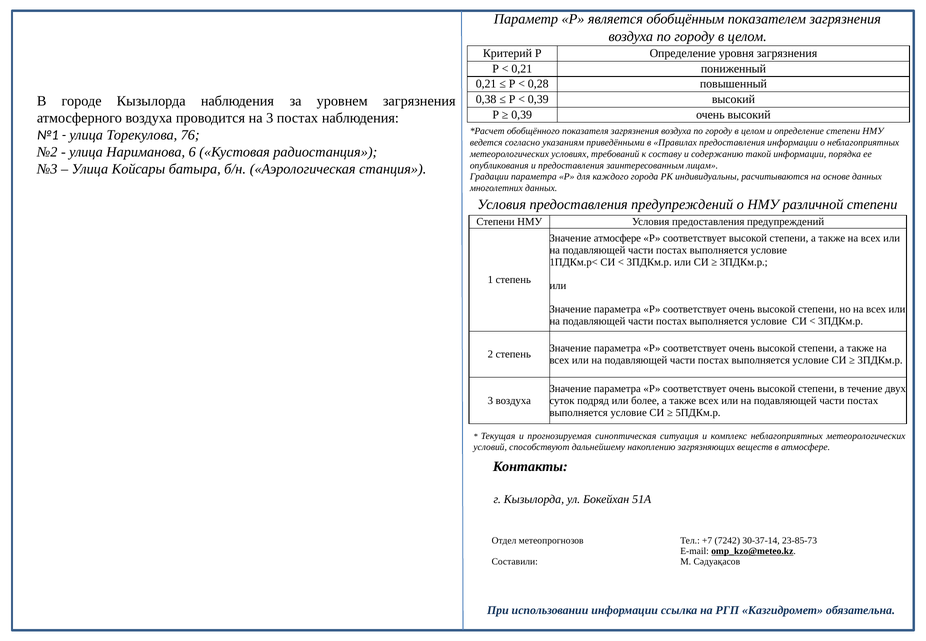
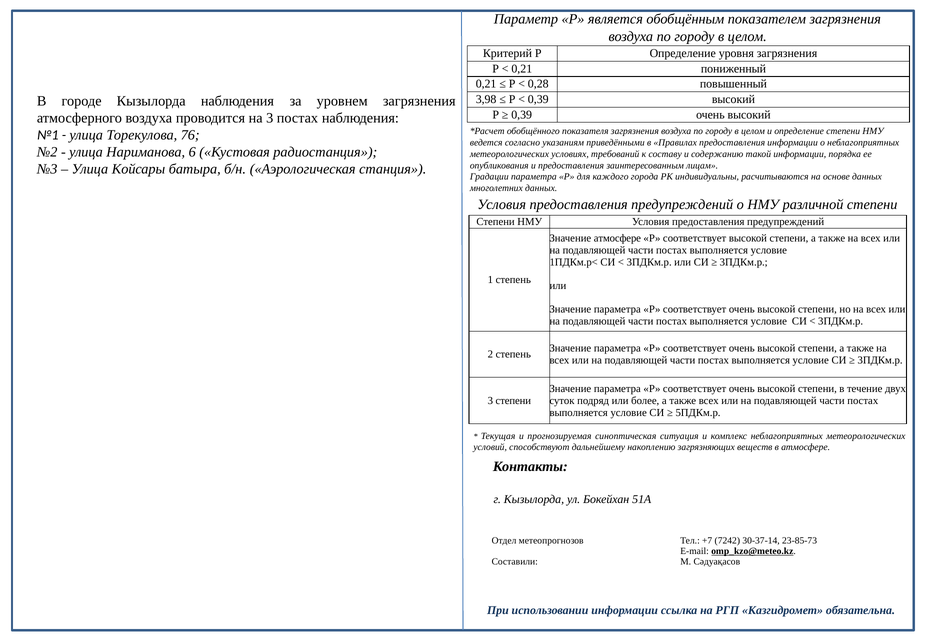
0,38: 0,38 -> 3,98 (486, 99)
3 воздуха: воздуха -> степени (513, 401)
